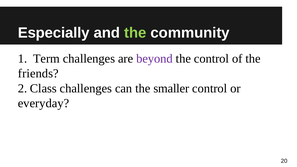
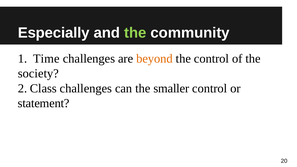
Term: Term -> Time (46, 59)
beyond colour: purple -> orange (154, 59)
friends: friends -> society (38, 74)
everyday: everyday -> statement (44, 103)
